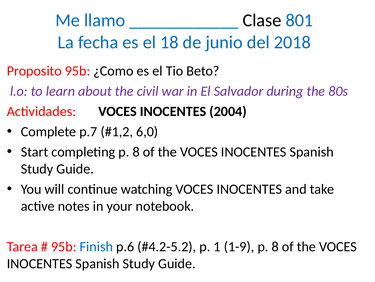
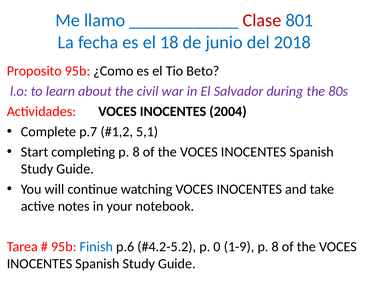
Clase colour: black -> red (262, 20)
6,0: 6,0 -> 5,1 (147, 131)
1: 1 -> 0 (217, 246)
